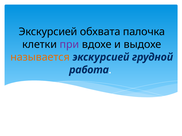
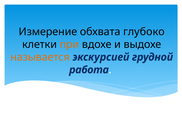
Экскурсией: Экскурсией -> Измерение (48, 32)
палочка: палочка -> глубоко (144, 32)
при colour: purple -> orange (69, 45)
